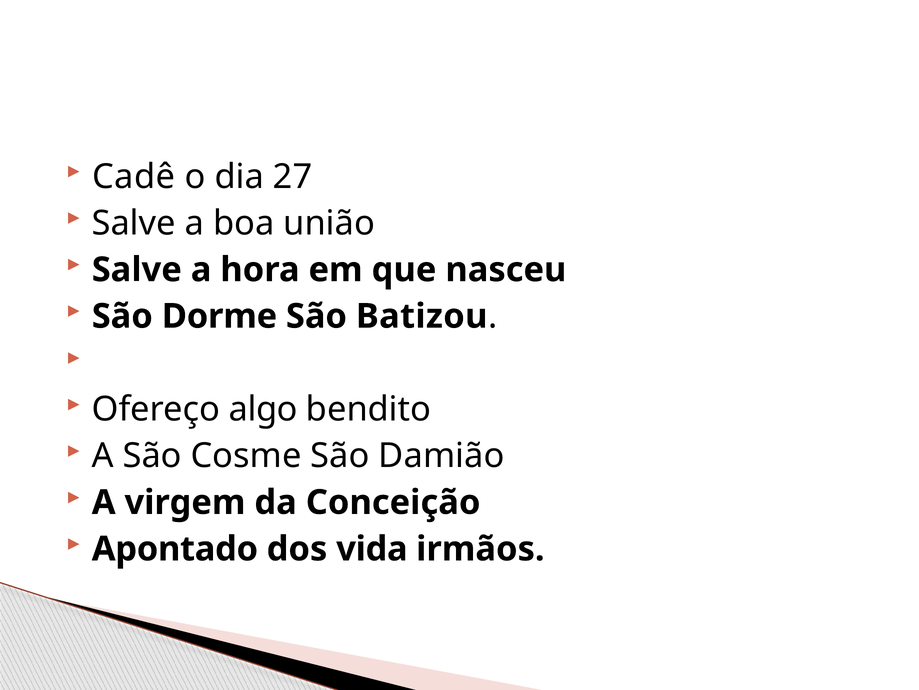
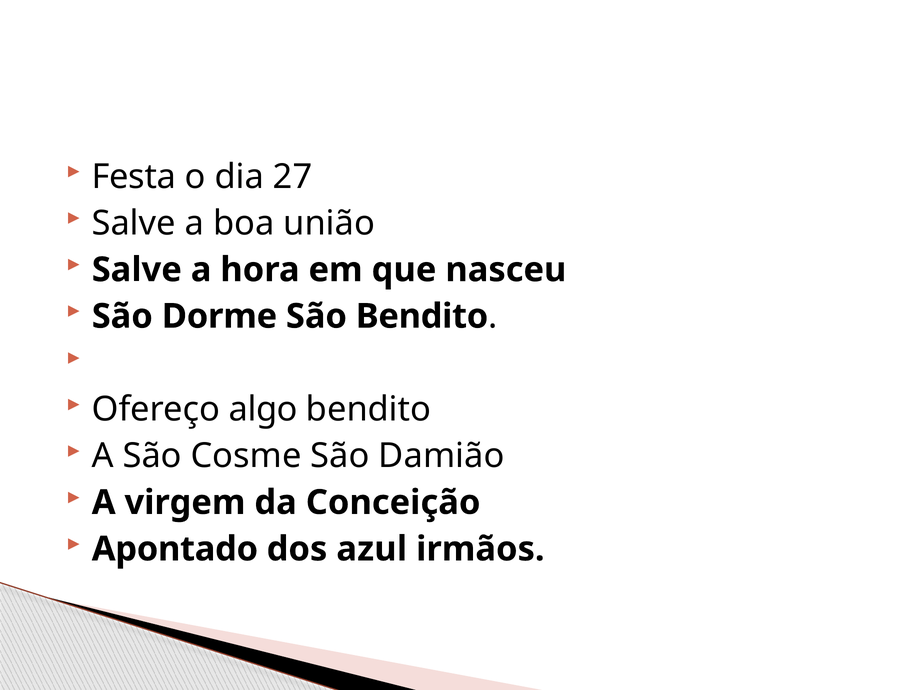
Cadê: Cadê -> Festa (134, 177)
São Batizou: Batizou -> Bendito (422, 316)
vida: vida -> azul (372, 548)
